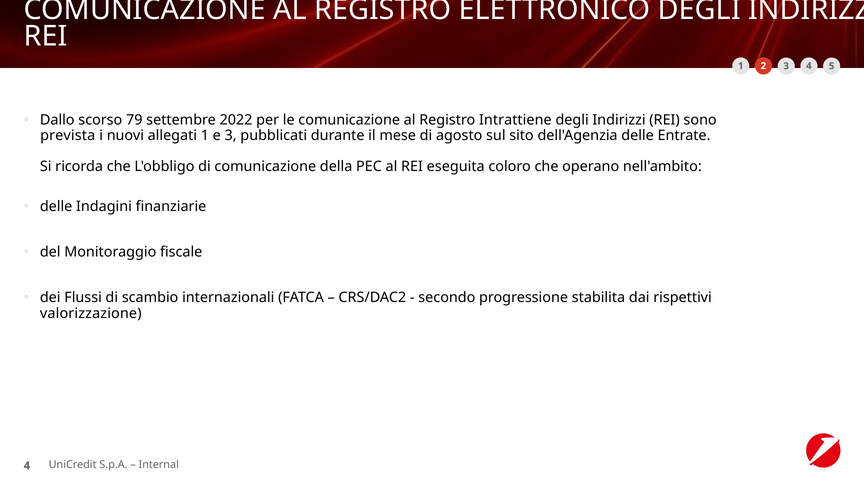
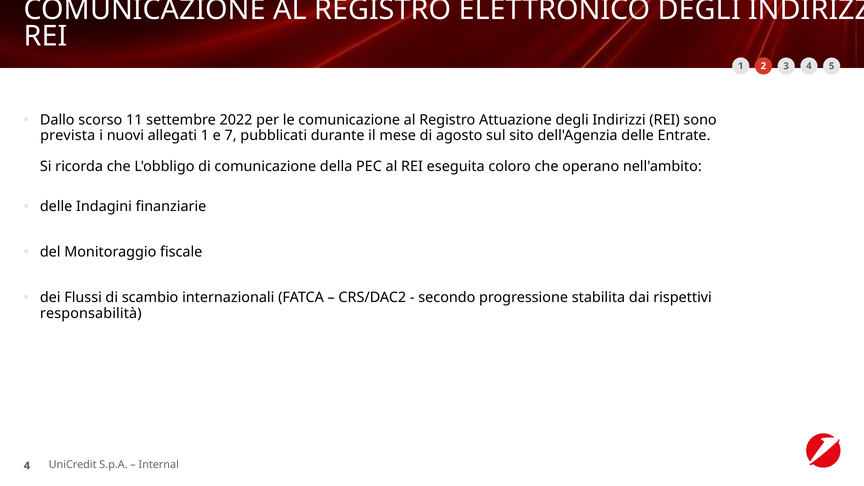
79: 79 -> 11 (134, 120)
Intrattiene: Intrattiene -> Attuazione (515, 120)
e 3: 3 -> 7 (231, 136)
valorizzazione: valorizzazione -> responsabilità (91, 313)
